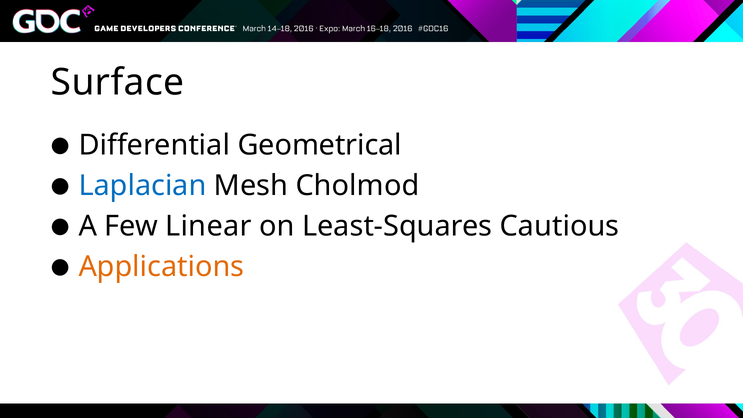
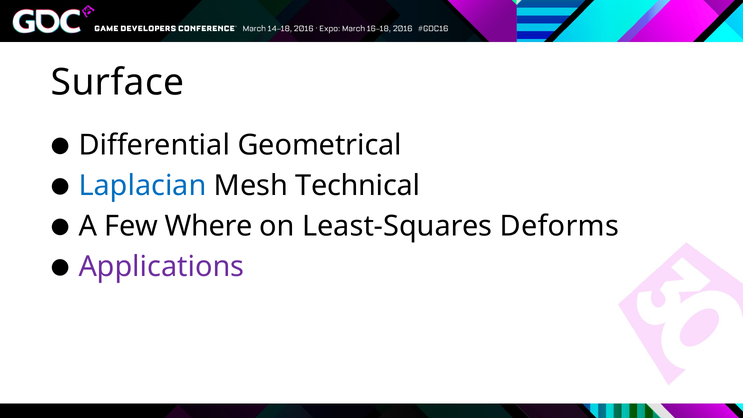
Cholmod: Cholmod -> Technical (358, 186)
Linear: Linear -> Where (209, 226)
Cautious: Cautious -> Deforms (559, 226)
Applications colour: orange -> purple (161, 267)
